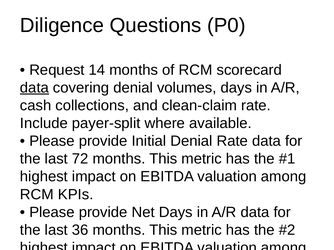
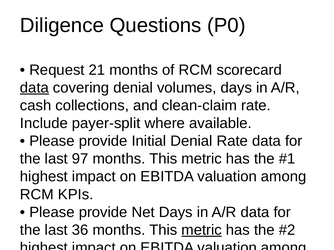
14: 14 -> 21 (97, 70)
72: 72 -> 97 (80, 159)
metric underline: none -> present (202, 230)
